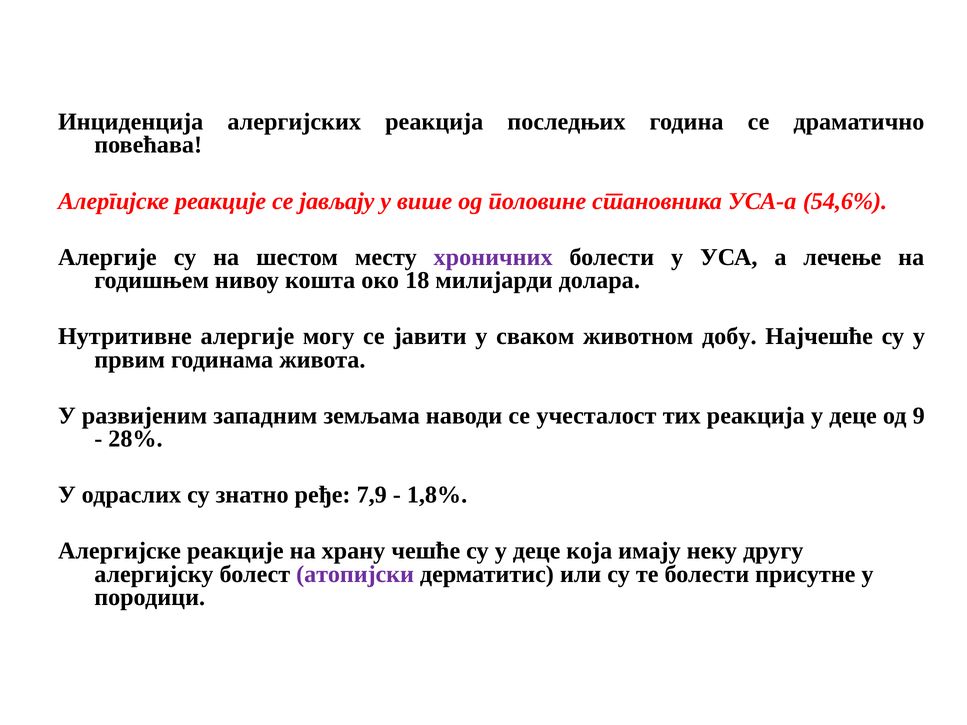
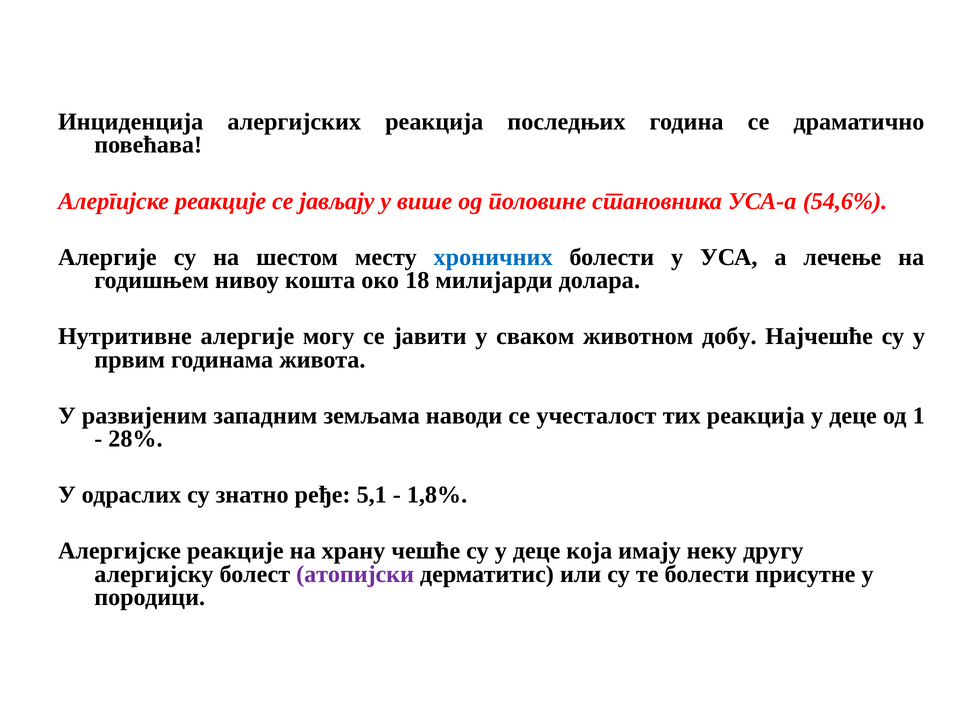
хроничних colour: purple -> blue (493, 257)
9: 9 -> 1 (919, 416)
7,9: 7,9 -> 5,1 (372, 495)
